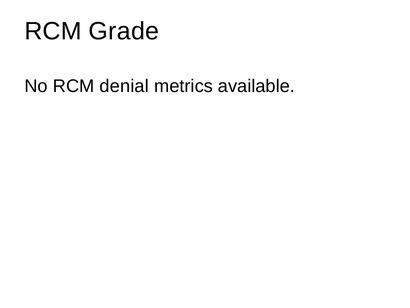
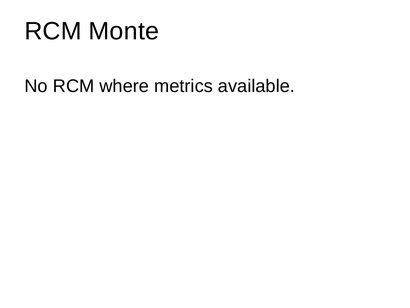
Grade: Grade -> Monte (124, 31)
denial: denial -> where (124, 86)
